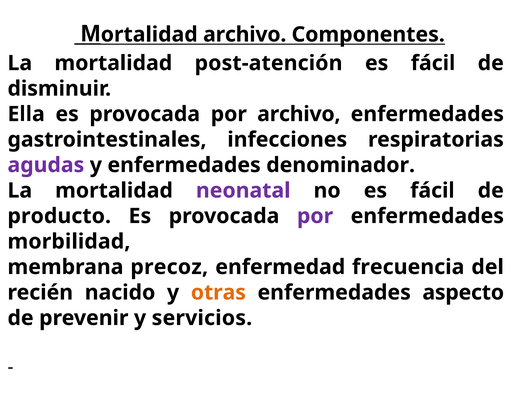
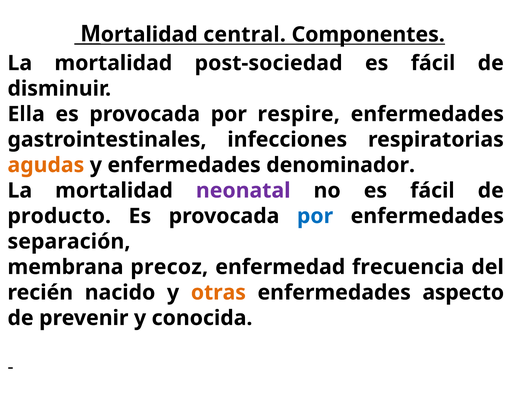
archivo: archivo -> central (245, 35)
post-atención: post-atención -> post-sociedad (269, 63)
por archivo: archivo -> respire (299, 114)
agudas colour: purple -> orange (46, 165)
por colour: purple -> blue (315, 216)
morbilidad: morbilidad -> separación (69, 242)
servicios: servicios -> conocida (202, 318)
